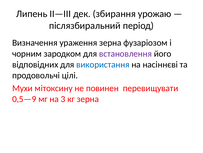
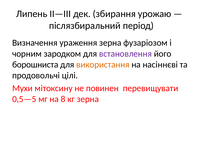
відповідних: відповідних -> борошниста (35, 64)
використання colour: blue -> orange (103, 64)
0,5—9: 0,5—9 -> 0,5—5 (24, 99)
3: 3 -> 8 (63, 99)
